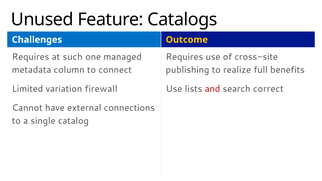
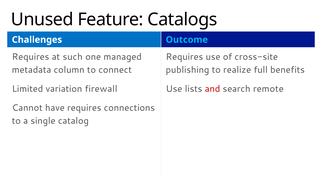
Outcome colour: yellow -> light blue (187, 40)
correct: correct -> remote (268, 89)
have external: external -> requires (84, 108)
